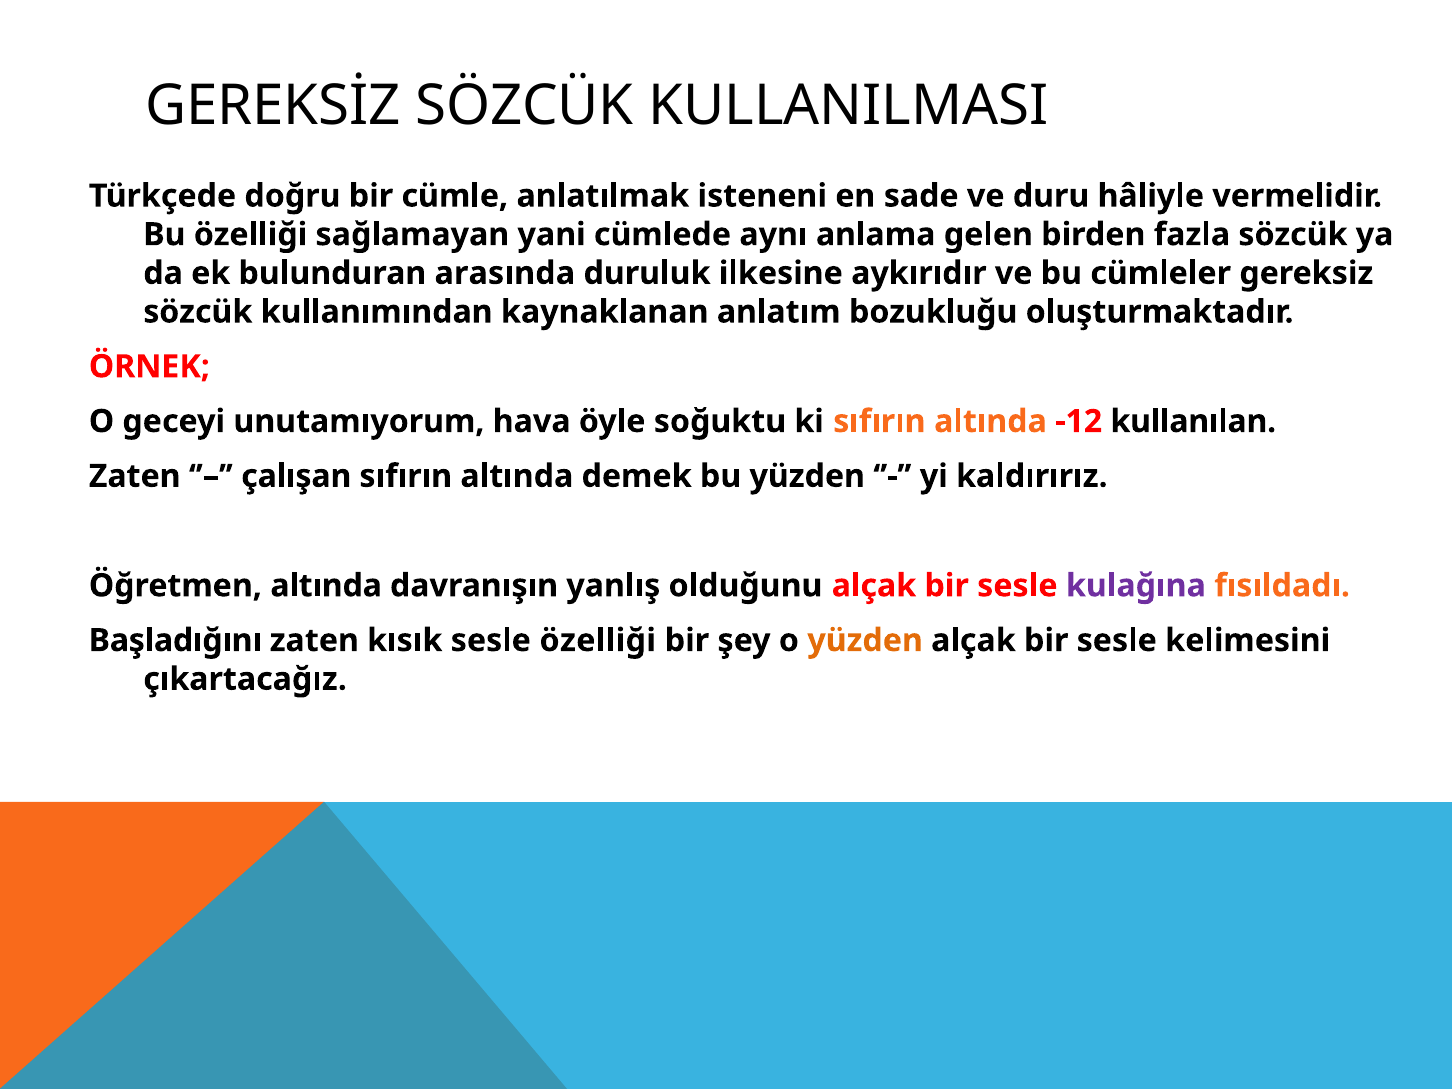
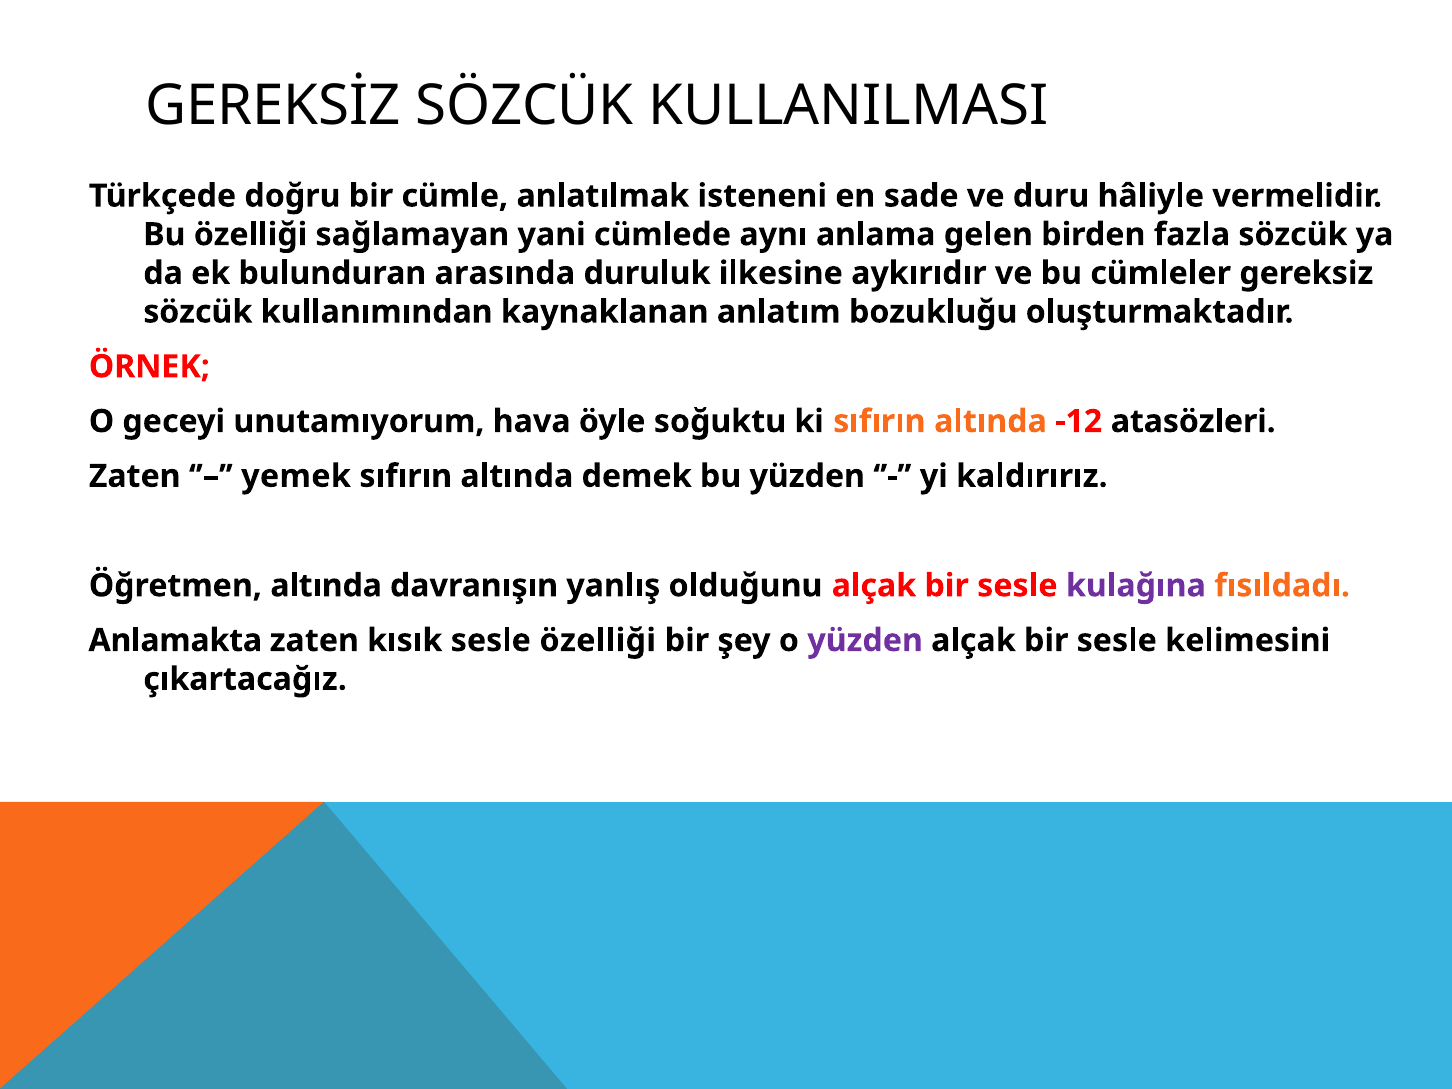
kullanılan: kullanılan -> atasözleri (1193, 421)
çalışan: çalışan -> yemek (296, 476)
Başladığını: Başladığını -> Anlamakta (175, 640)
yüzden colour: orange -> purple (865, 640)
